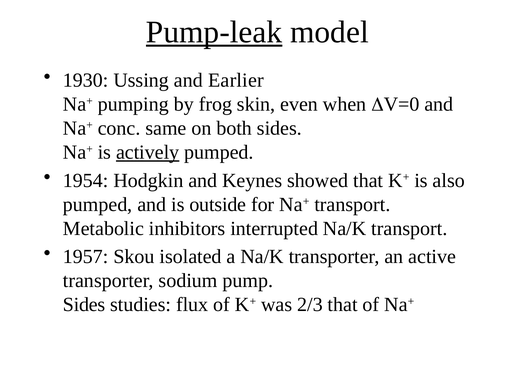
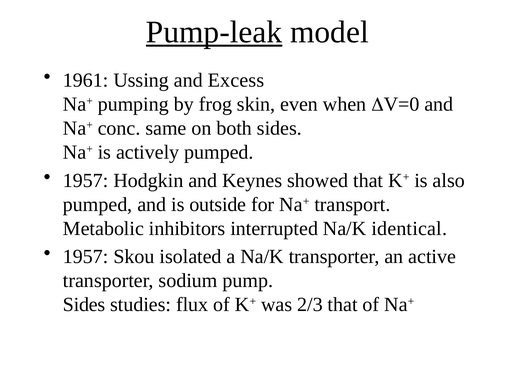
1930: 1930 -> 1961 (86, 80)
Earlier: Earlier -> Excess (236, 80)
actively underline: present -> none (148, 152)
1954: 1954 -> 1957 (86, 181)
Na/K transport: transport -> identical (409, 229)
